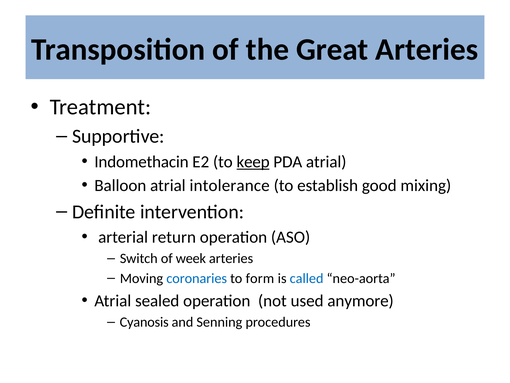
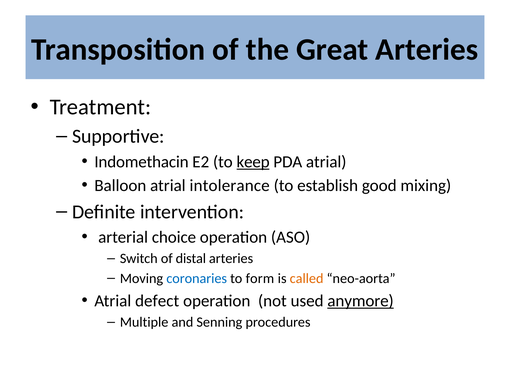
return: return -> choice (174, 237)
week: week -> distal (191, 258)
called colour: blue -> orange (307, 278)
sealed: sealed -> defect (157, 300)
anymore underline: none -> present (361, 300)
Cyanosis: Cyanosis -> Multiple (144, 322)
